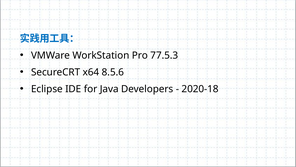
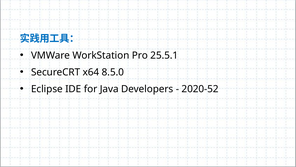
77.5.3: 77.5.3 -> 25.5.1 (164, 55)
8.5.6: 8.5.6 -> 8.5.0 (113, 72)
2020-18: 2020-18 -> 2020-52 (200, 89)
